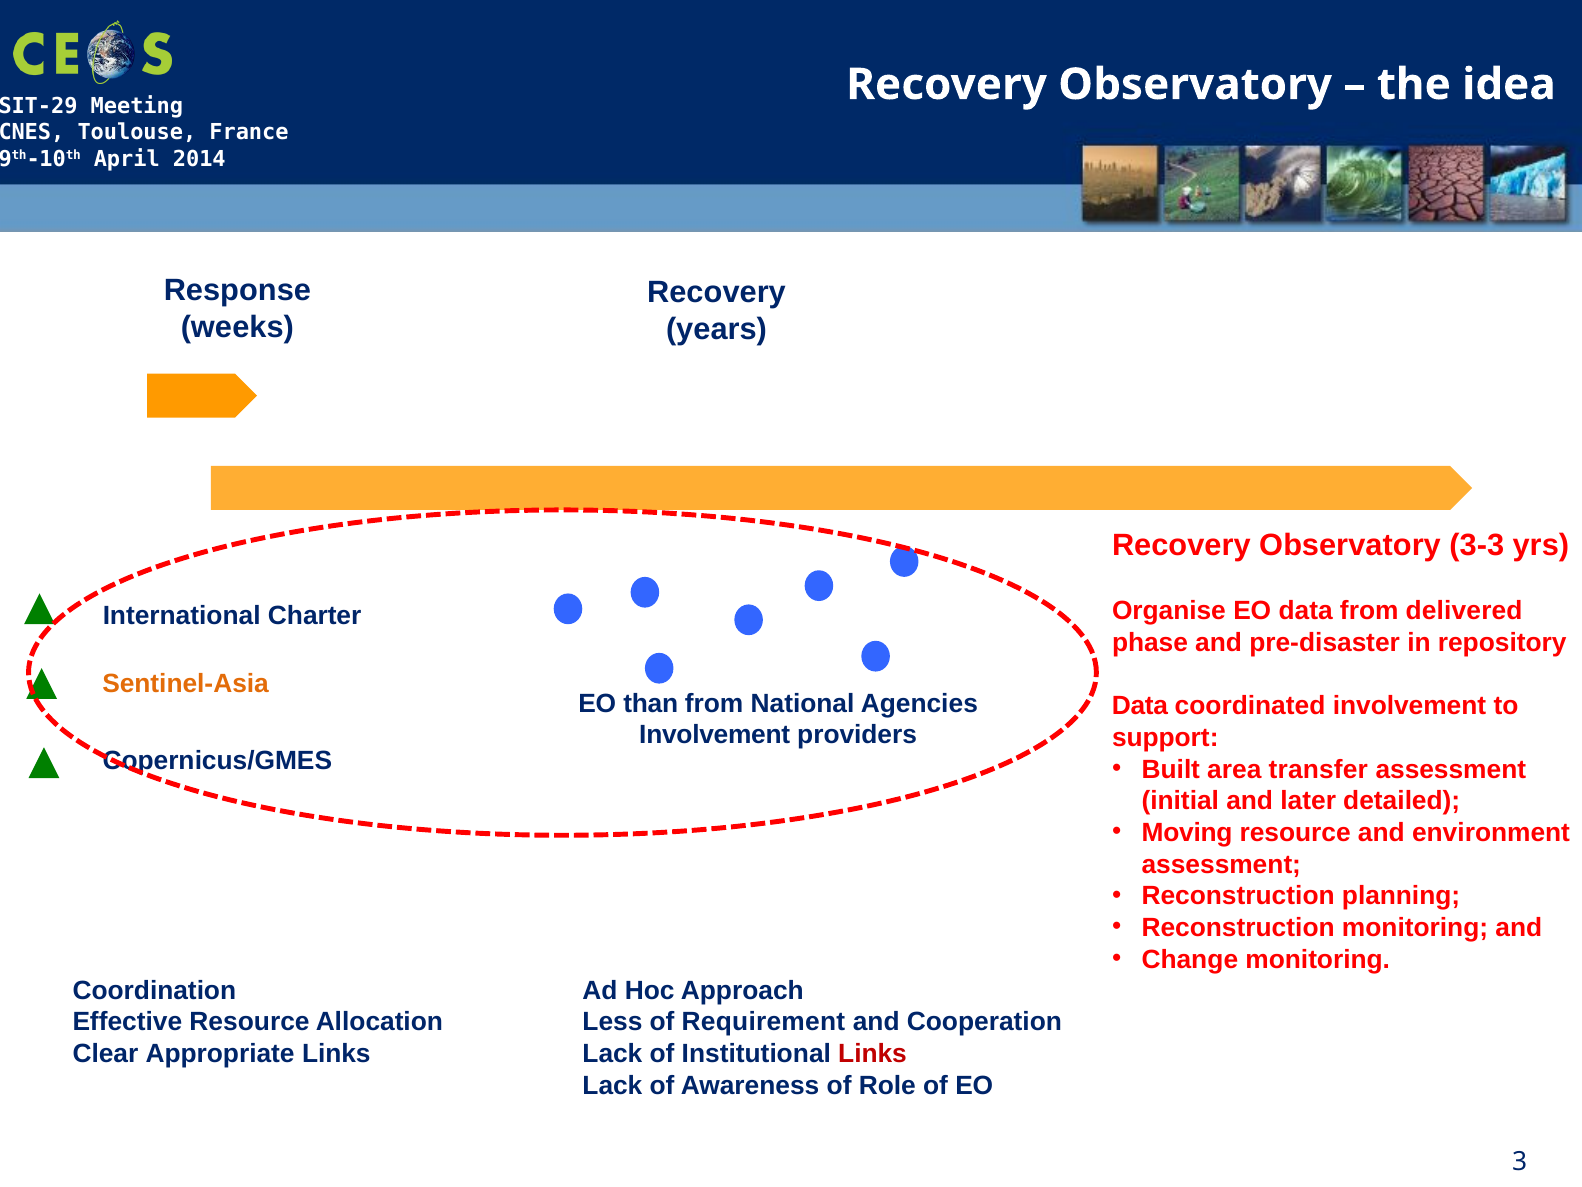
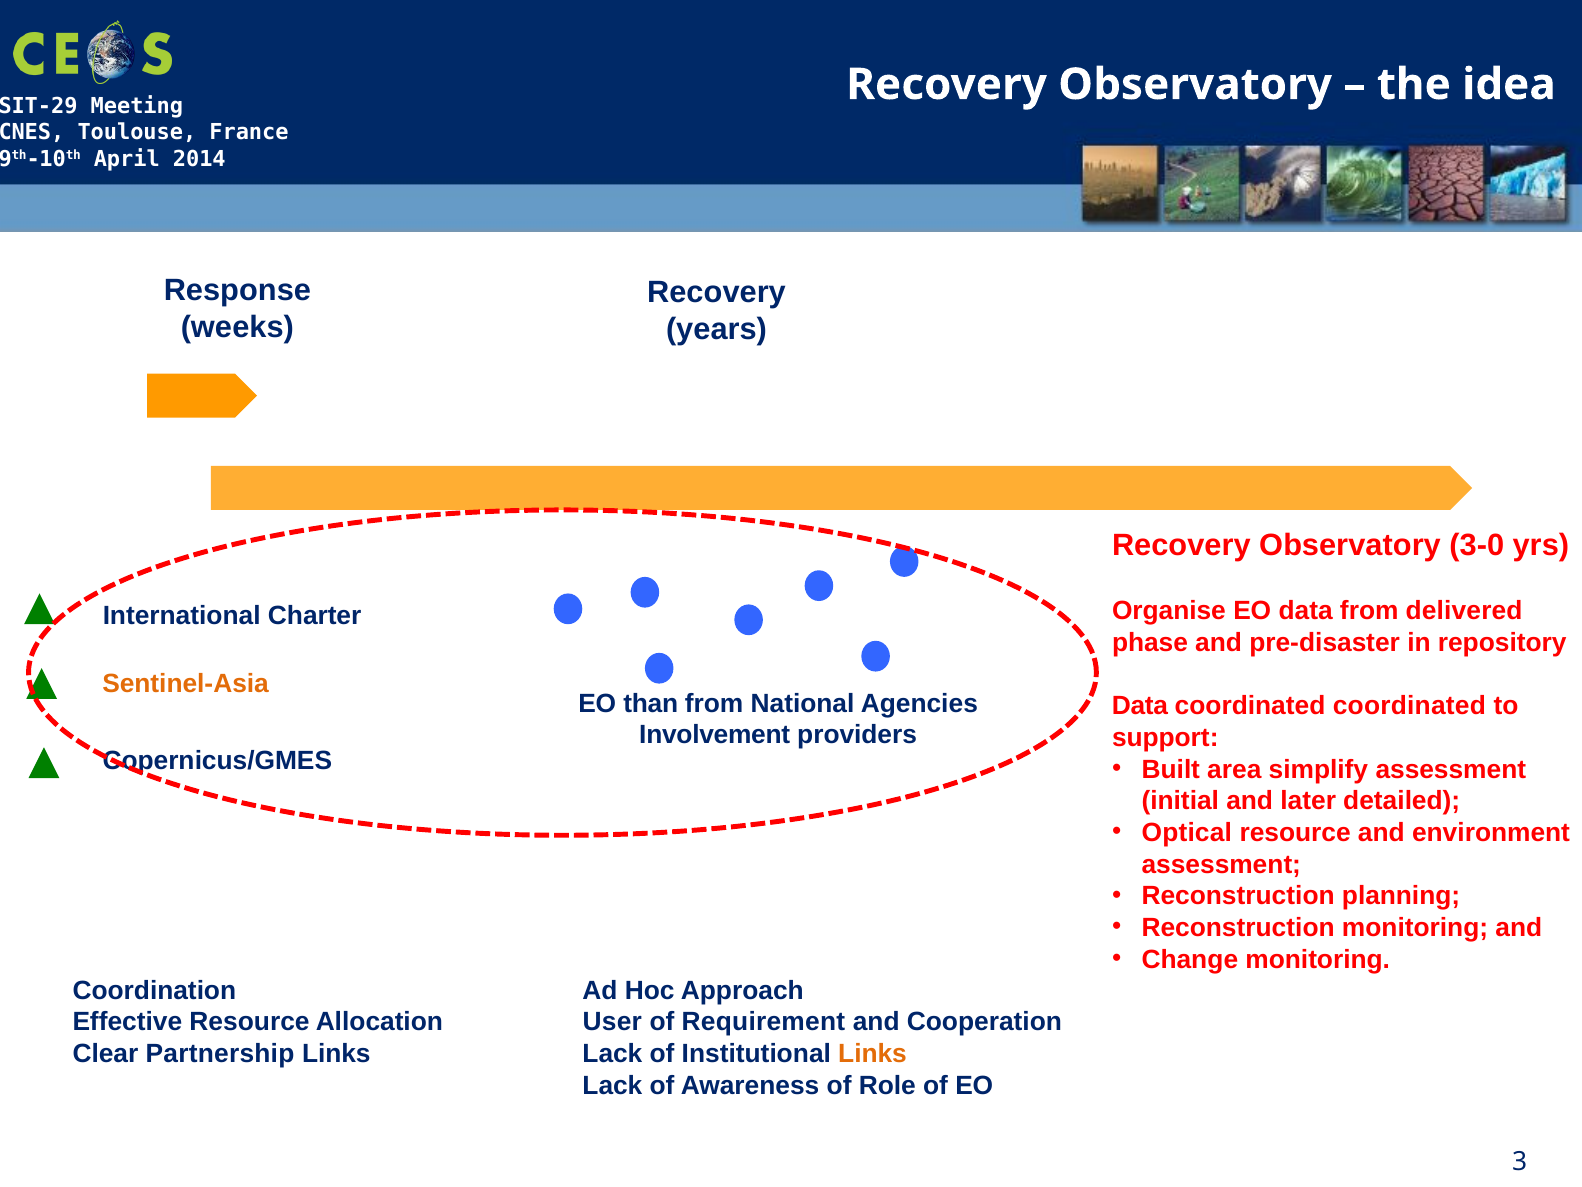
3-3: 3-3 -> 3-0 (1477, 545)
coordinated involvement: involvement -> coordinated (1409, 706)
transfer: transfer -> simplify (1318, 769)
Moving: Moving -> Optical (1187, 832)
Less: Less -> User (612, 1022)
Appropriate: Appropriate -> Partnership (220, 1053)
Links colour: red -> orange (873, 1053)
